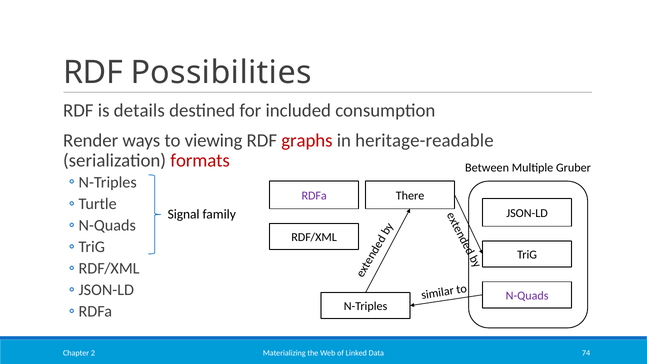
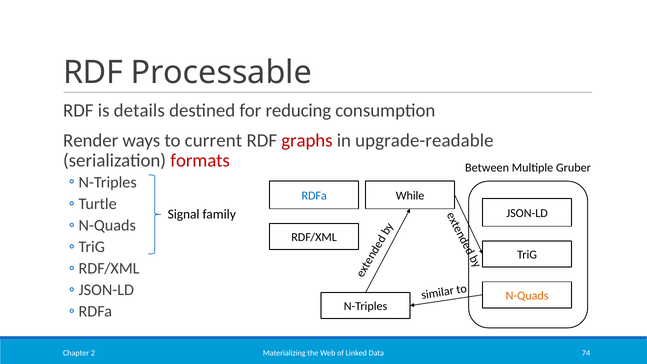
Possibilities: Possibilities -> Processable (221, 72)
included: included -> reducing (298, 110)
viewing: viewing -> current (213, 140)
heritage-readable: heritage-readable -> upgrade-readable (424, 140)
RDFa colour: purple -> blue (314, 196)
There: There -> While (410, 196)
N-Quads colour: purple -> orange (527, 296)
